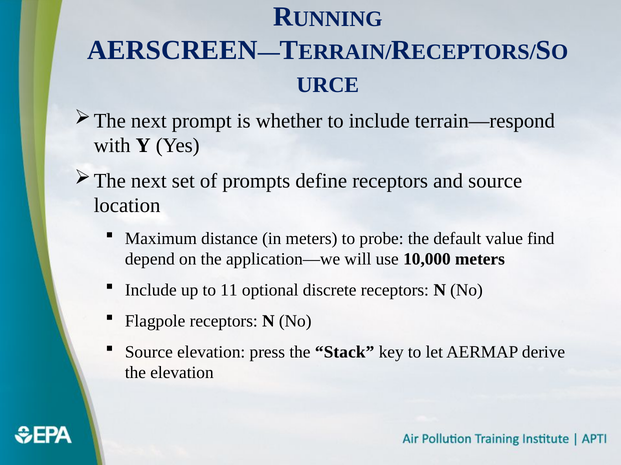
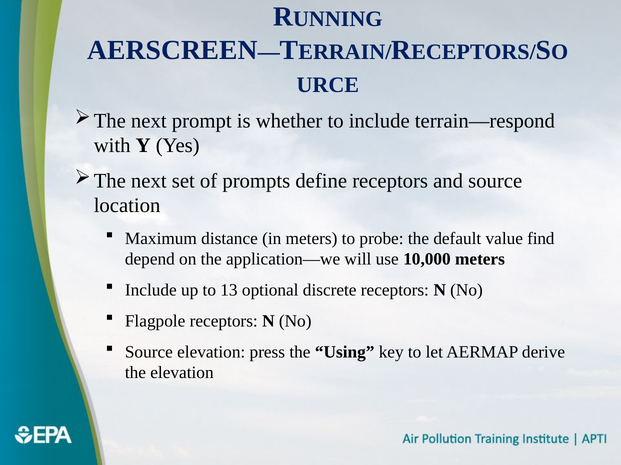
11: 11 -> 13 (229, 291)
Stack: Stack -> Using (345, 353)
